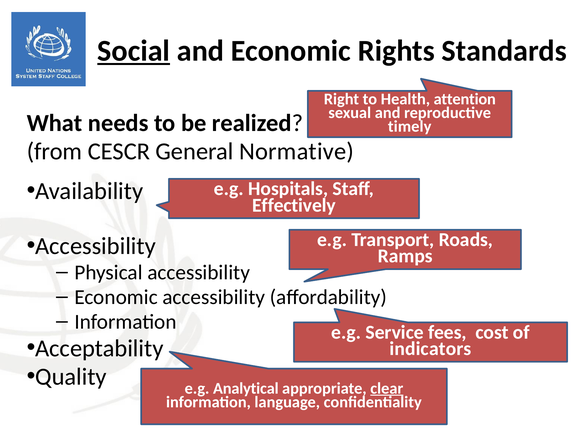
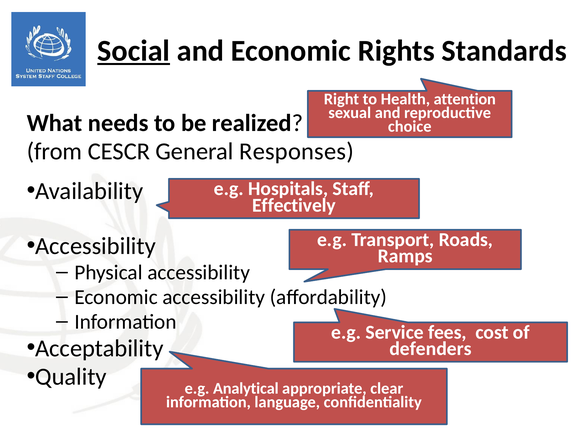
timely: timely -> choice (410, 126)
Normative: Normative -> Responses (296, 151)
indicators: indicators -> defenders (430, 349)
clear underline: present -> none (387, 388)
